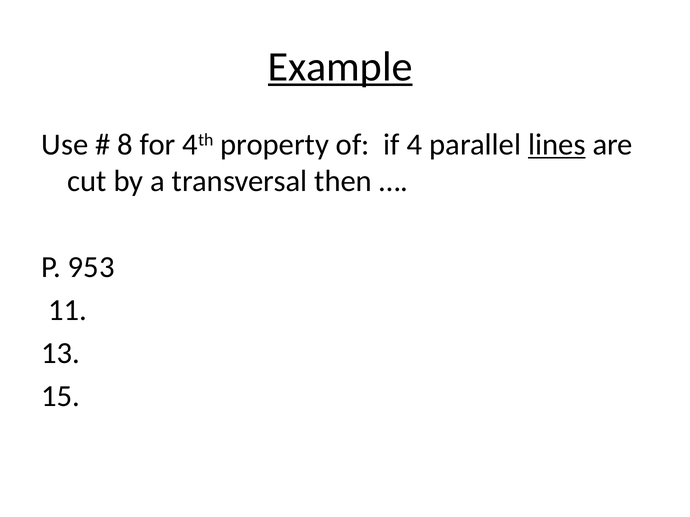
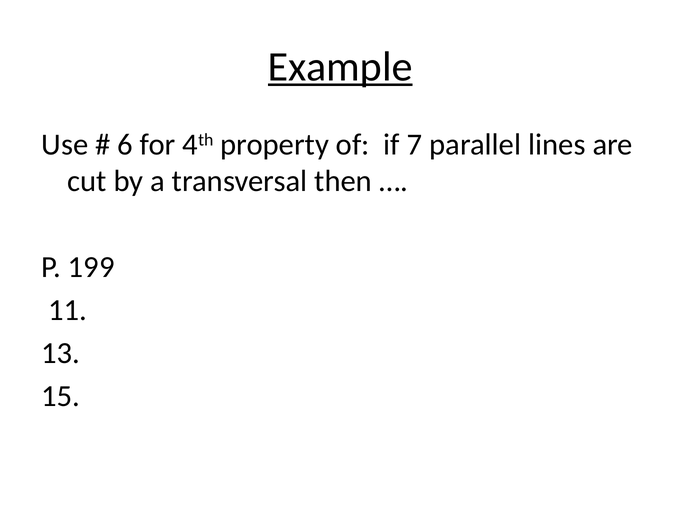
8: 8 -> 6 (125, 145)
4: 4 -> 7 (415, 145)
lines underline: present -> none (557, 145)
953: 953 -> 199 (91, 267)
